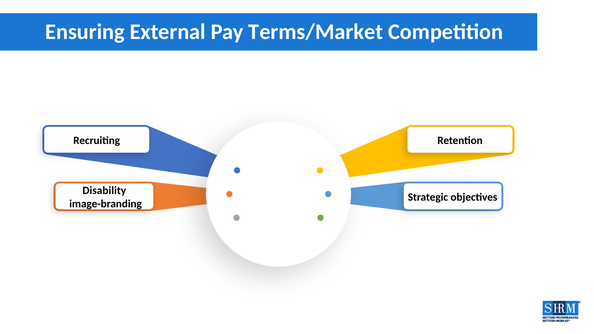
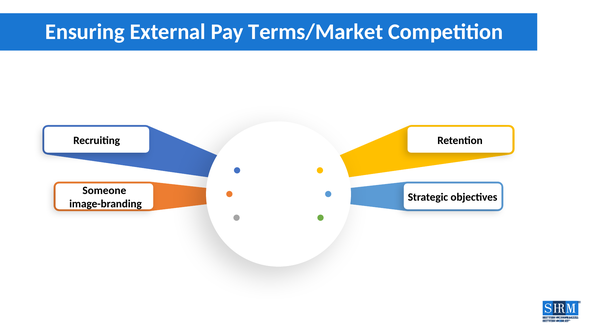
Disability: Disability -> Someone (104, 191)
